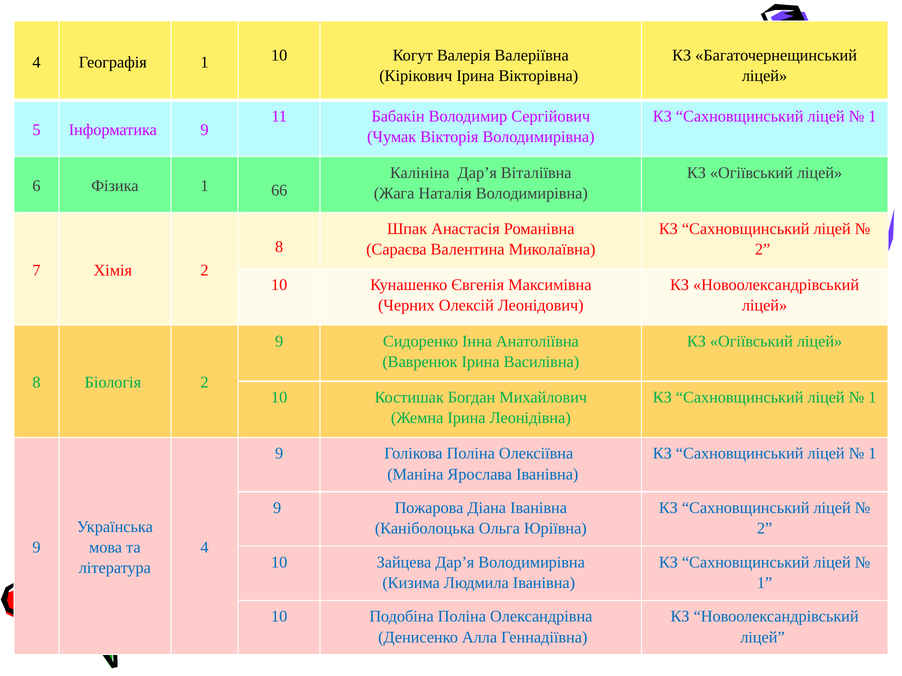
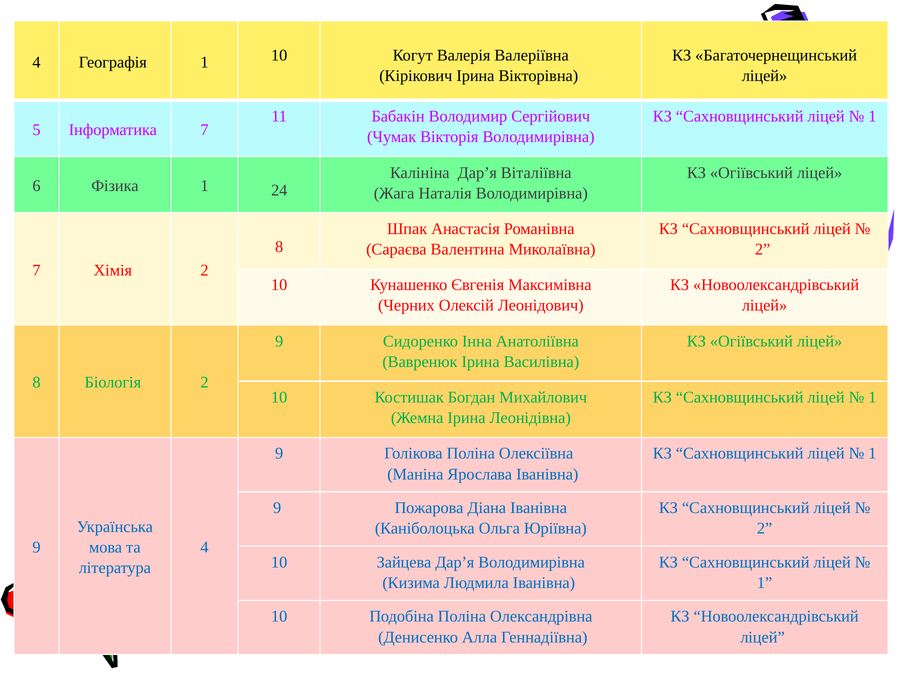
Інформатика 9: 9 -> 7 (205, 130)
66: 66 -> 24 (279, 191)
